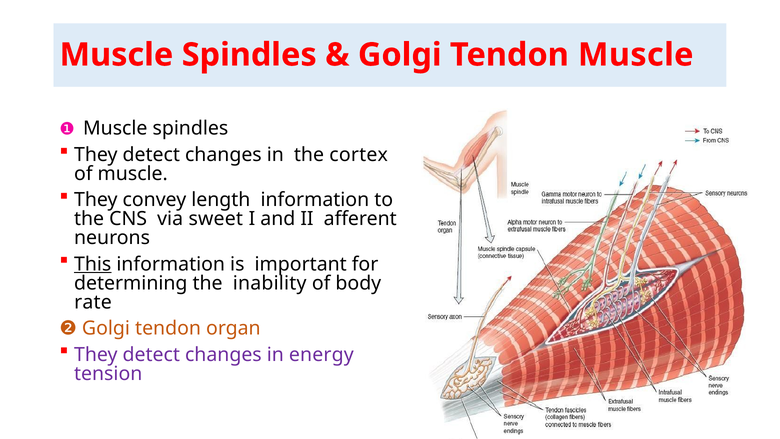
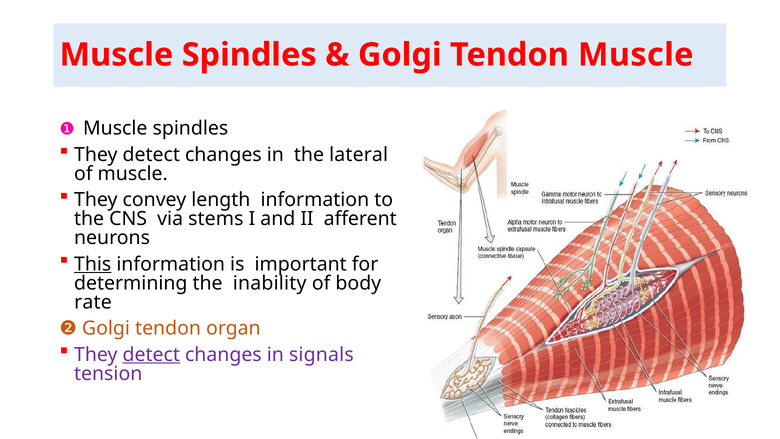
cortex: cortex -> lateral (359, 155)
sweet: sweet -> stems (216, 219)
detect underline: none -> present (151, 354)
energy: energy -> signals (321, 354)
